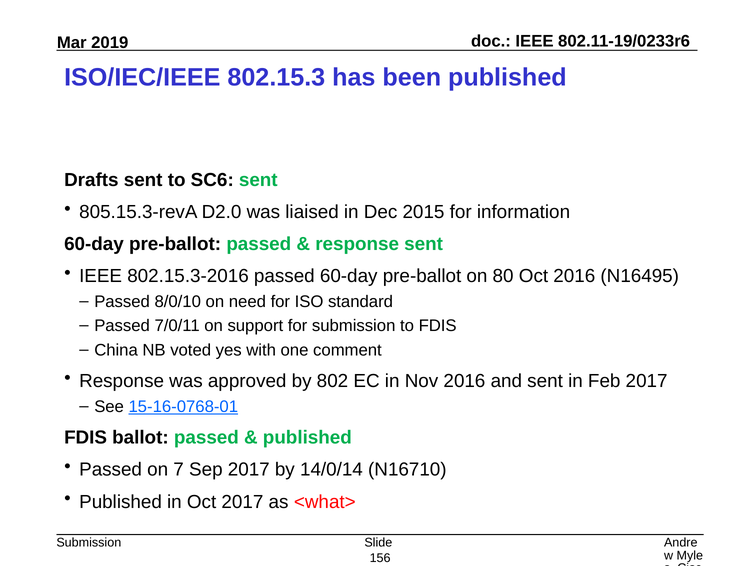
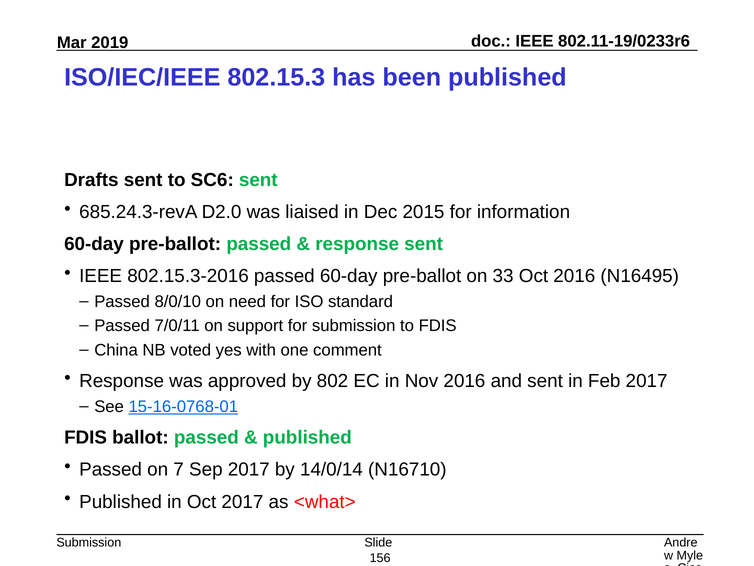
805.15.3-revA: 805.15.3-revA -> 685.24.3-revA (138, 212)
80: 80 -> 33 (503, 276)
